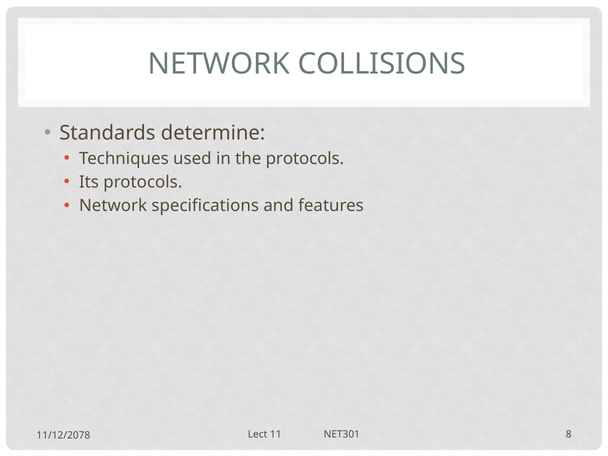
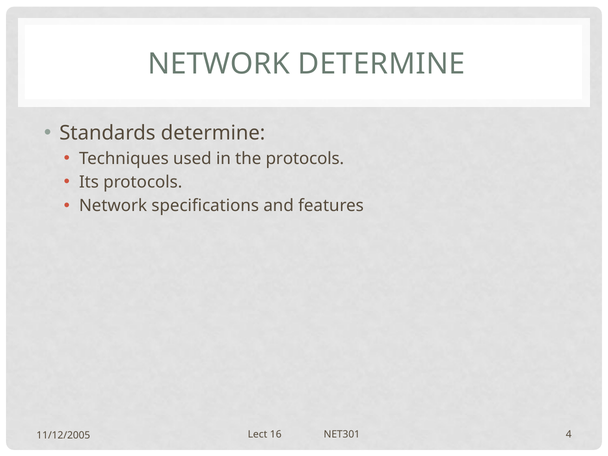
NETWORK COLLISIONS: COLLISIONS -> DETERMINE (382, 64)
11: 11 -> 16 (276, 435)
8: 8 -> 4 (569, 435)
11/12/2078: 11/12/2078 -> 11/12/2005 (63, 435)
